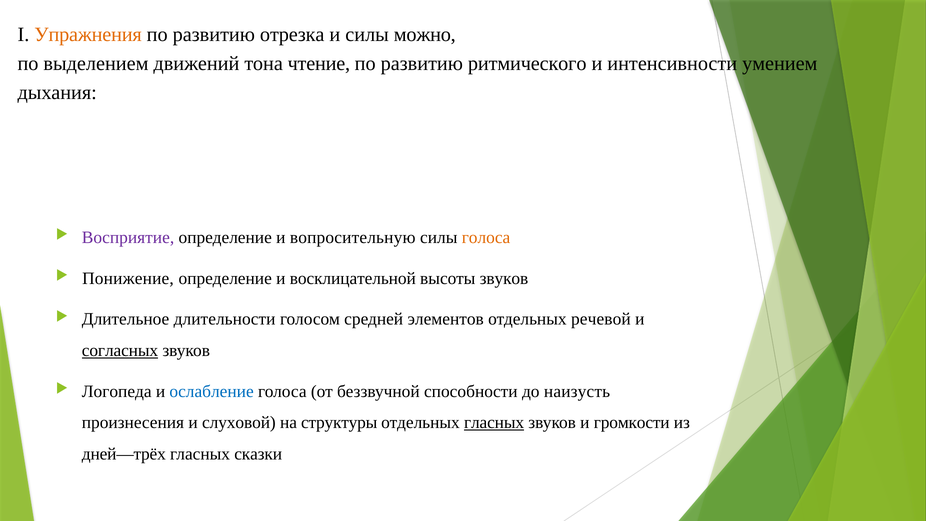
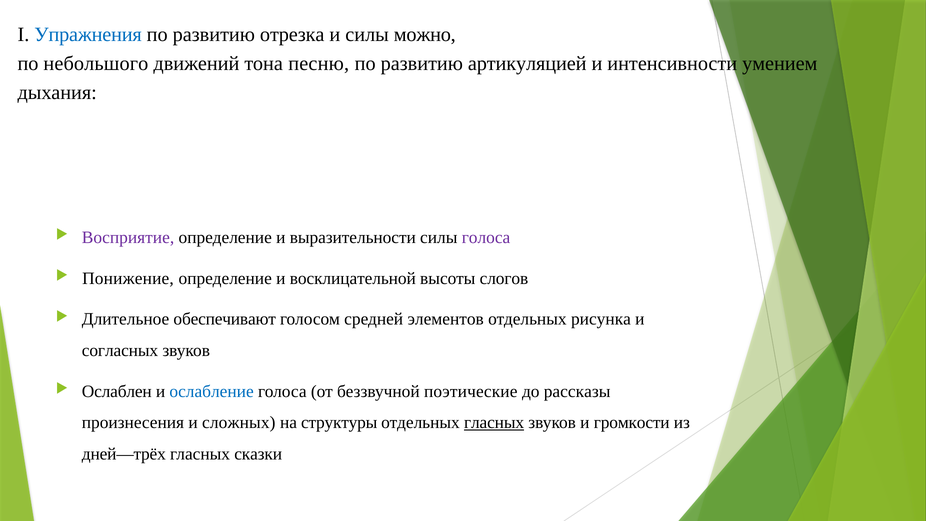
Упражнения colour: orange -> blue (88, 34)
выделением: выделением -> небольшого (96, 63)
чтение: чтение -> песню (319, 63)
ритмического: ритмического -> артикуляцией (527, 63)
вопросительную: вопросительную -> выразительности (353, 237)
голоса colour: orange -> purple (486, 237)
высоты звуков: звуков -> слогов (504, 278)
длительности: длительности -> обеспечивают (225, 319)
речевой: речевой -> рисунка (601, 319)
согласных underline: present -> none (120, 350)
Логопеда: Логопеда -> Ослаблен (117, 391)
способности: способности -> поэтические (471, 391)
наизусть: наизусть -> рассказы (577, 391)
слуховой: слуховой -> сложных (239, 423)
